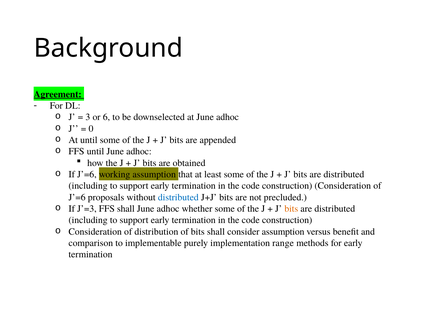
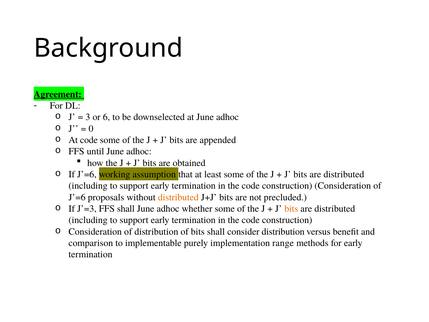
At until: until -> code (89, 140)
distributed colour: blue -> orange (178, 197)
consider assumption: assumption -> distribution (283, 231)
